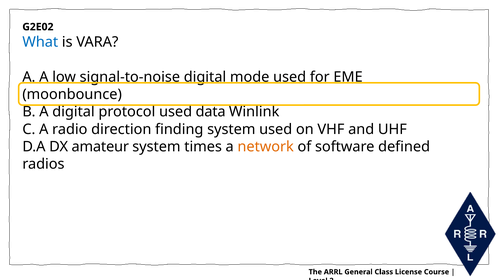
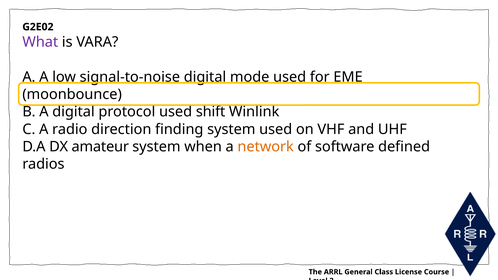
What colour: blue -> purple (40, 42)
data: data -> shift (211, 112)
times: times -> when (203, 147)
